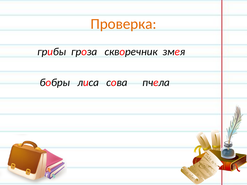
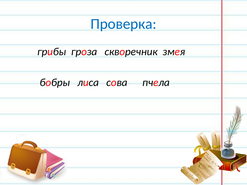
Проверка colour: orange -> blue (123, 24)
